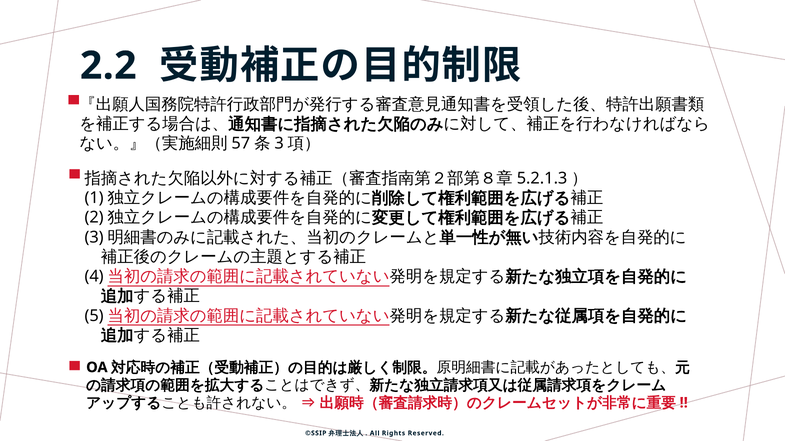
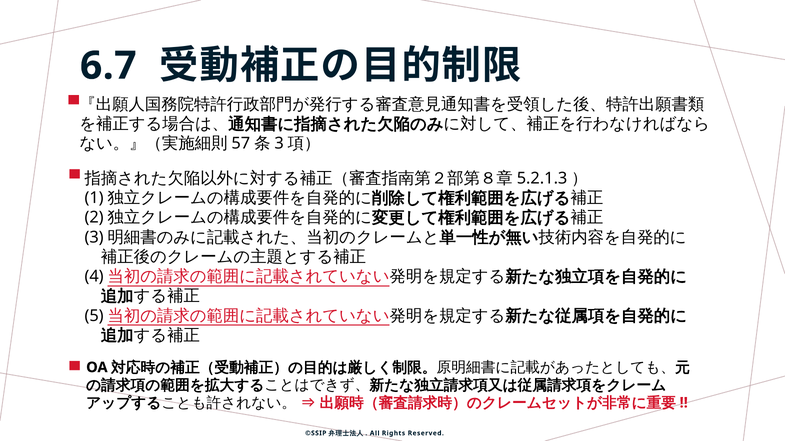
2.2: 2.2 -> 6.7 (108, 66)
